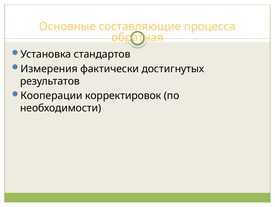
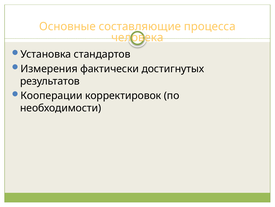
обратная: обратная -> человека (137, 37)
